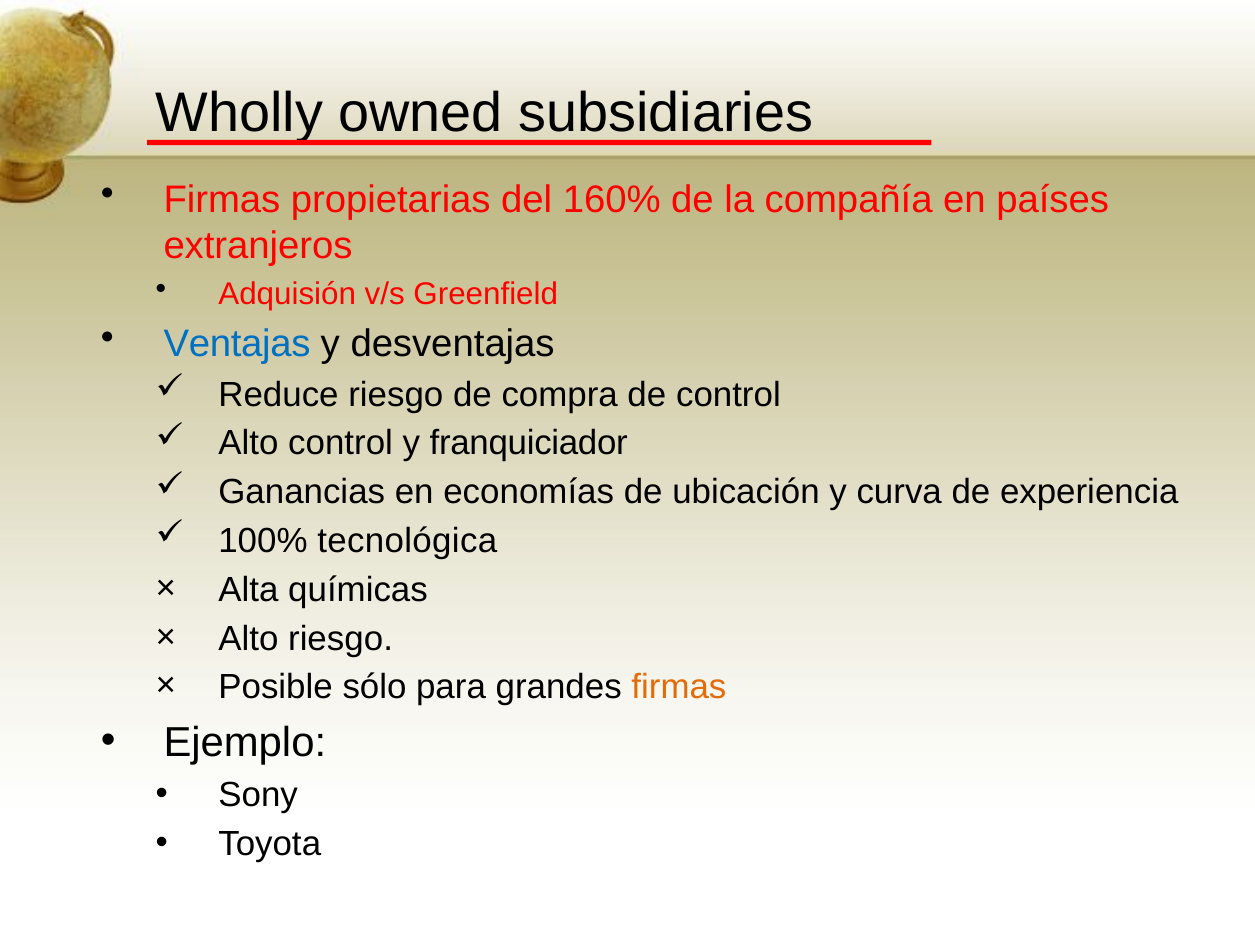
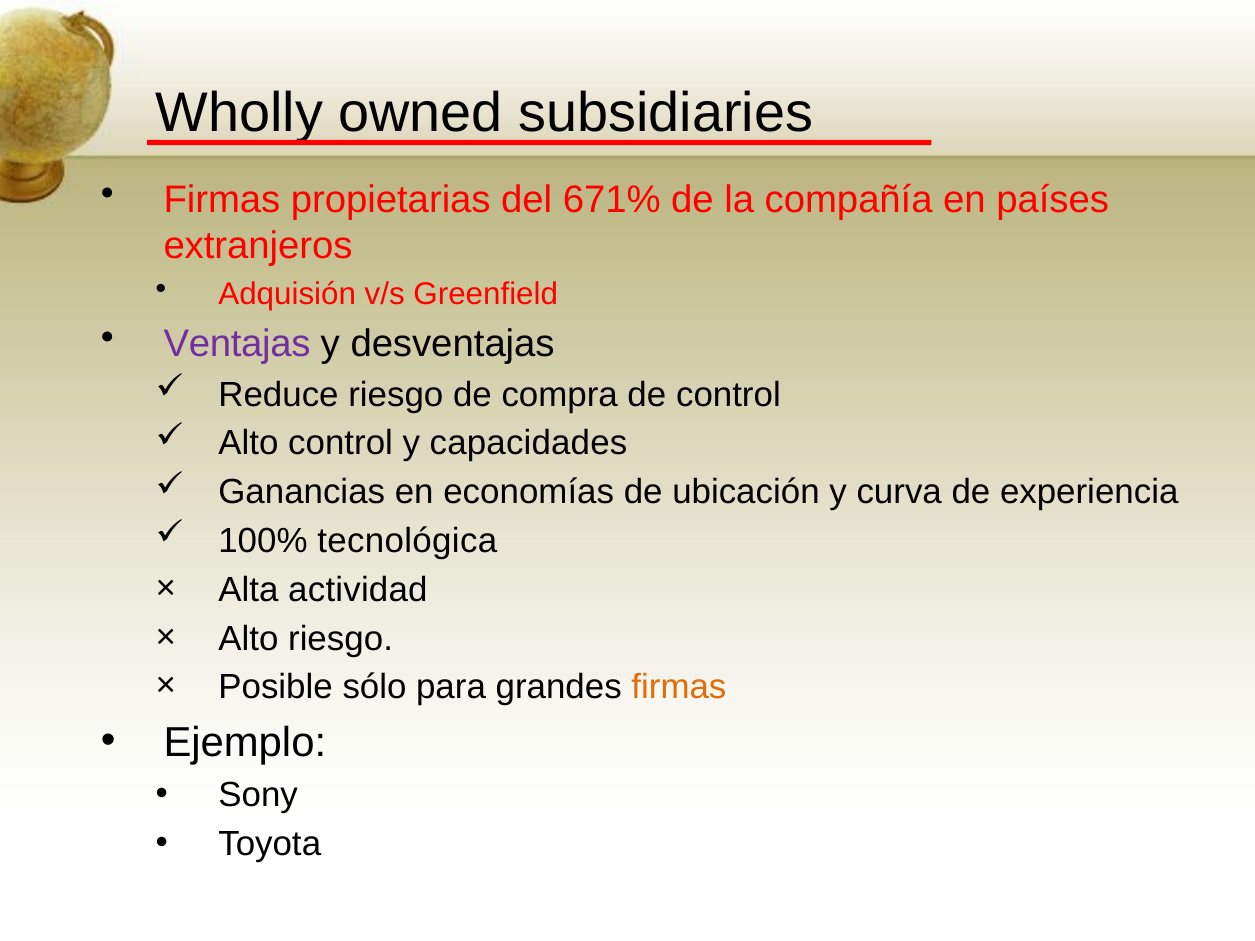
160%: 160% -> 671% (612, 200)
Ventajas colour: blue -> purple (237, 344)
franquiciador: franquiciador -> capacidades (528, 443)
químicas: químicas -> actividad (358, 590)
